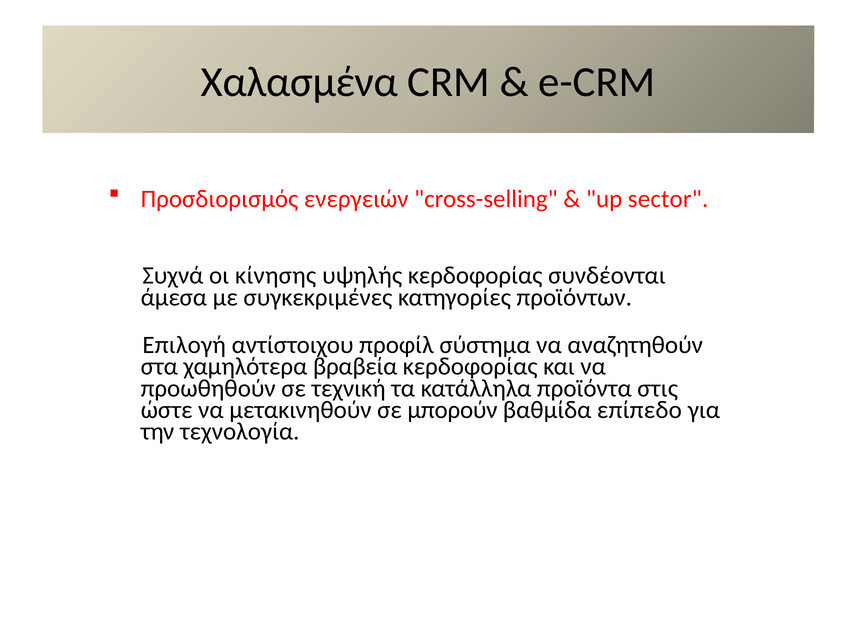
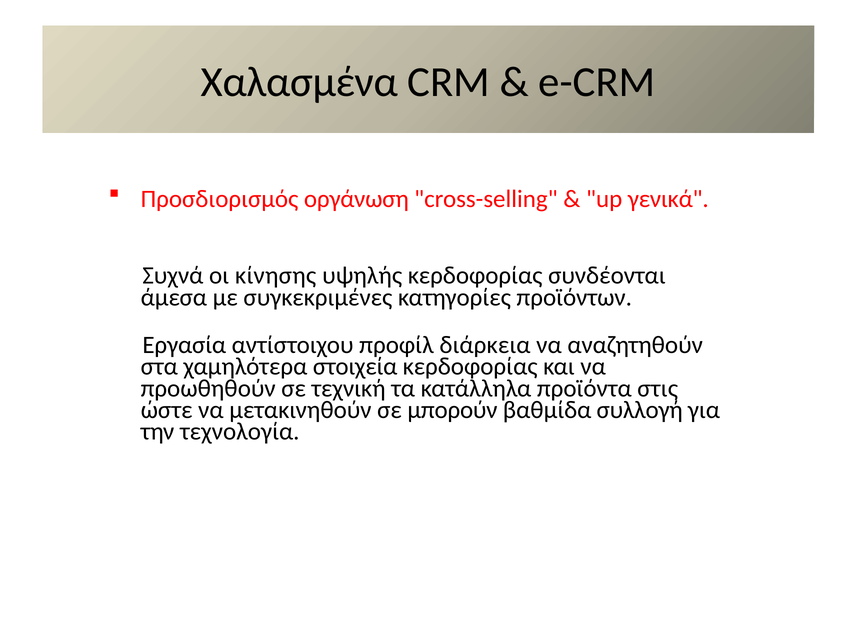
ενεργειών: ενεργειών -> οργάνωση (356, 199)
sector: sector -> γενικά (668, 199)
Επιλογή: Επιλογή -> Εργασία (184, 345)
σύστημα: σύστημα -> διάρκεια (485, 345)
βραβεία: βραβεία -> στοιχεία (355, 367)
επίπεδο: επίπεδο -> συλλογή (640, 410)
